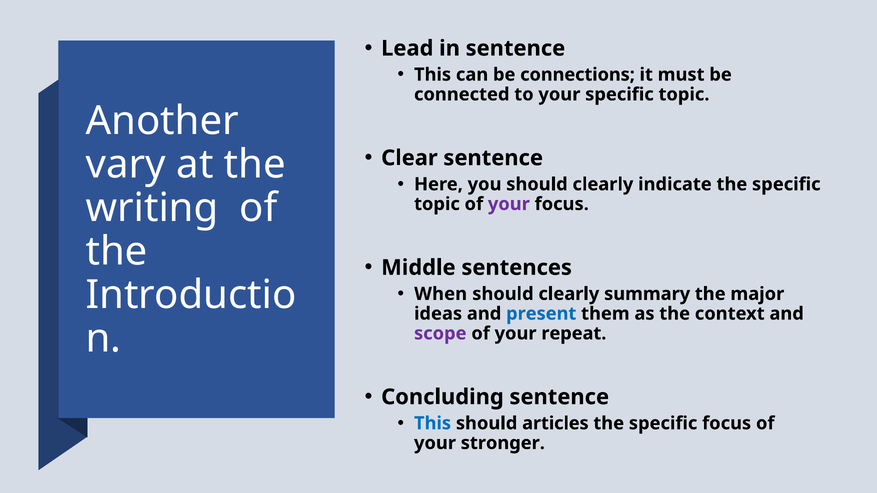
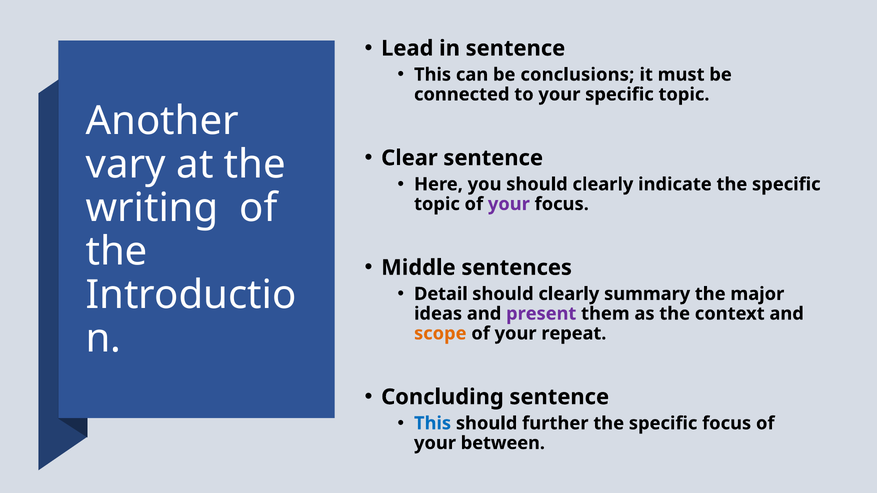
connections: connections -> conclusions (577, 75)
When: When -> Detail (441, 294)
present colour: blue -> purple (541, 314)
scope colour: purple -> orange (440, 334)
articles: articles -> further (555, 424)
stronger: stronger -> between (503, 443)
